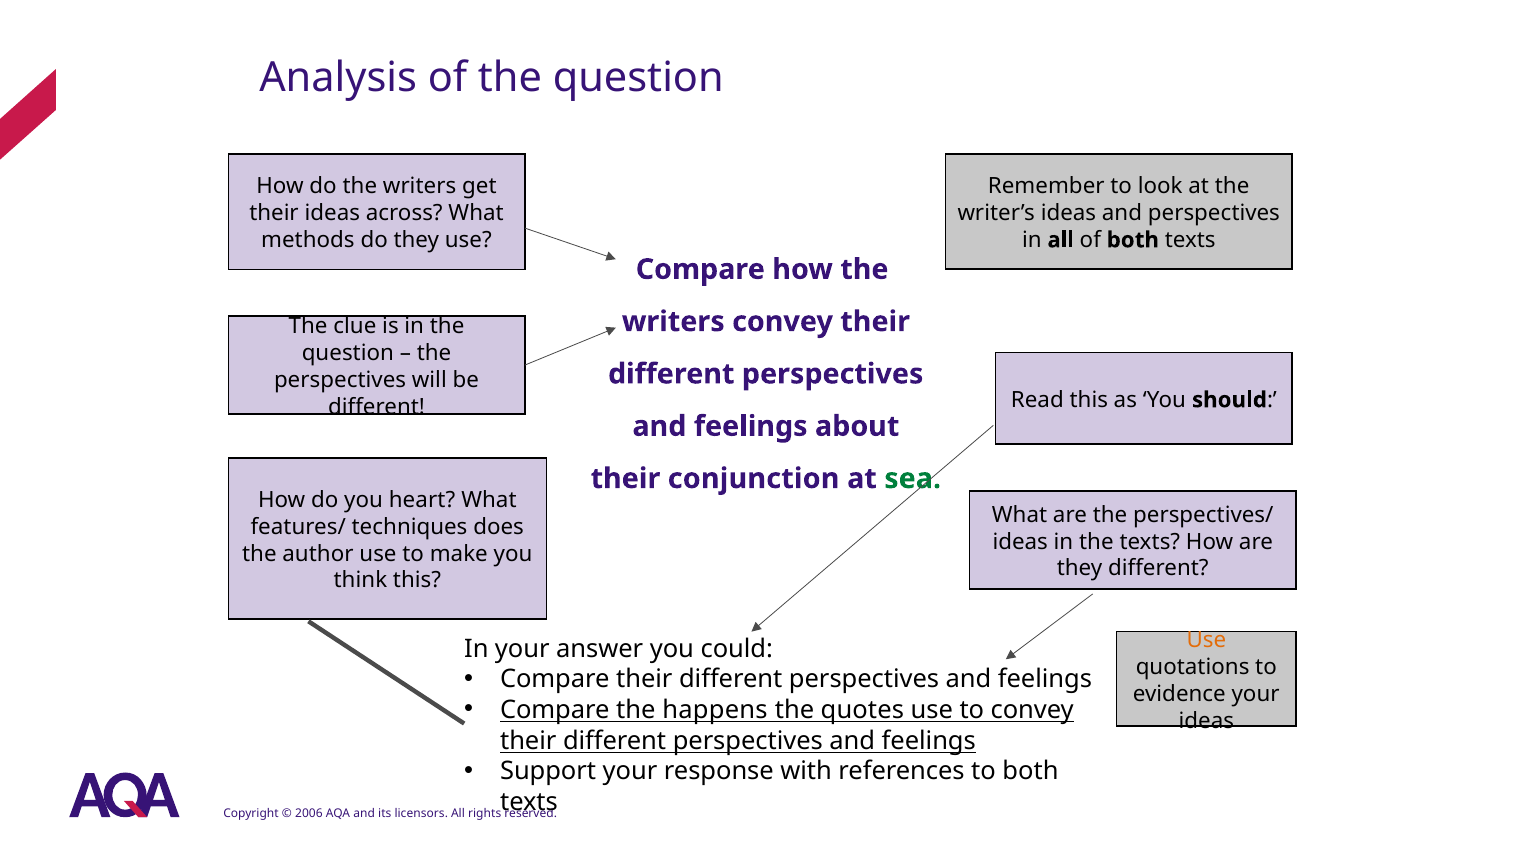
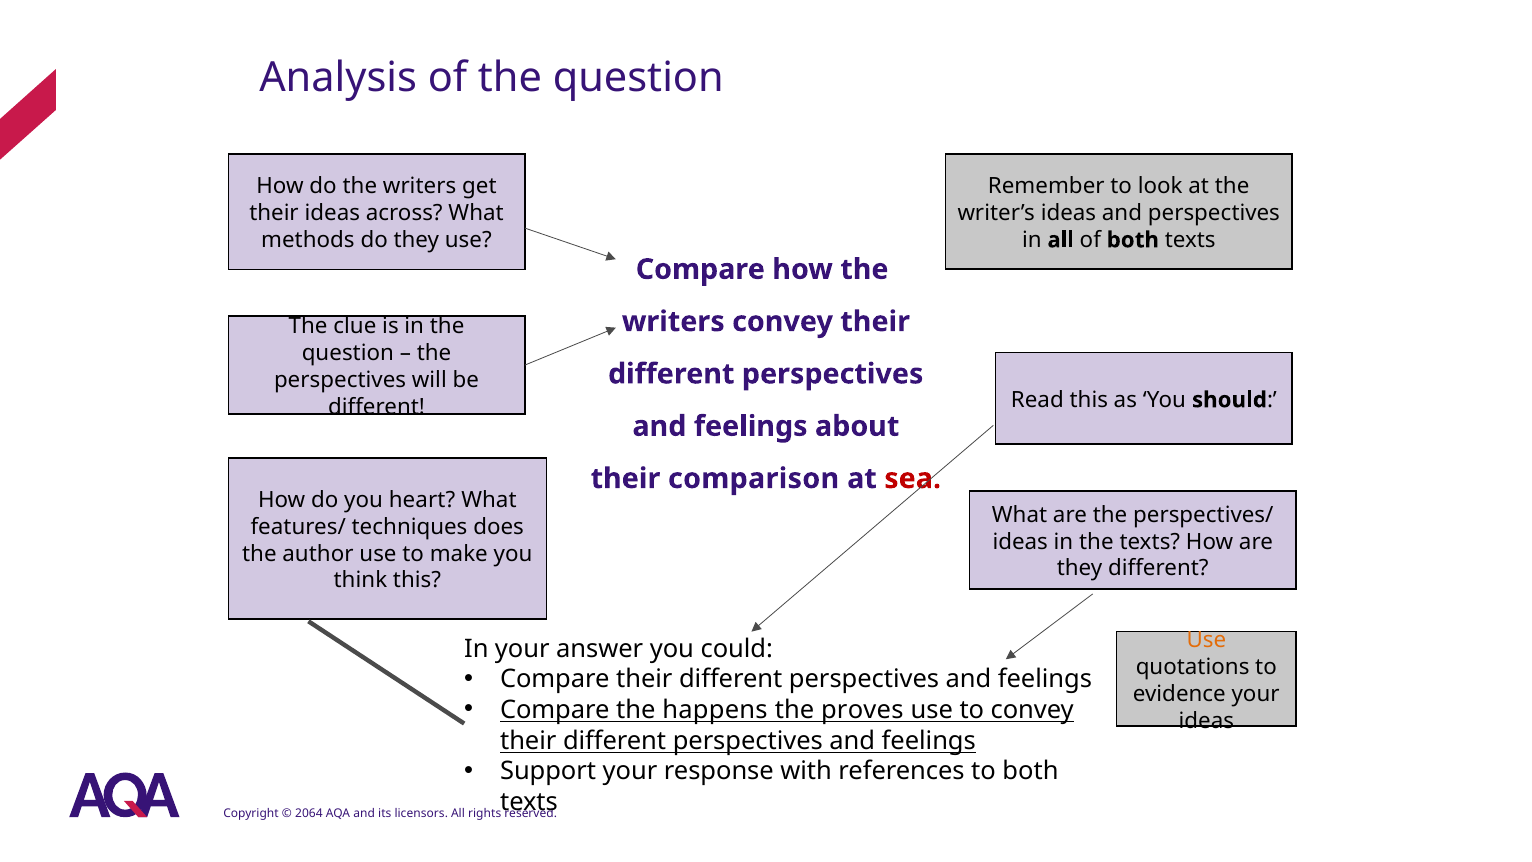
conjunction: conjunction -> comparison (754, 478)
sea colour: green -> red (913, 478)
quotes: quotes -> proves (862, 710)
2006: 2006 -> 2064 (309, 813)
